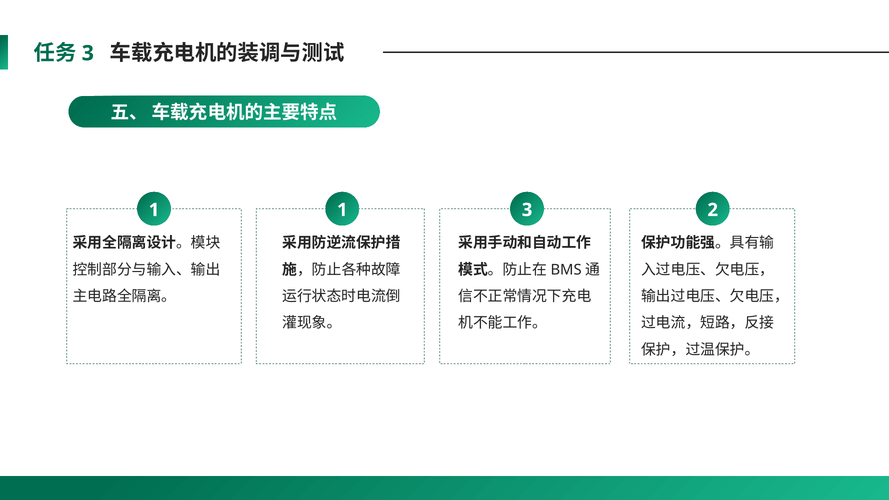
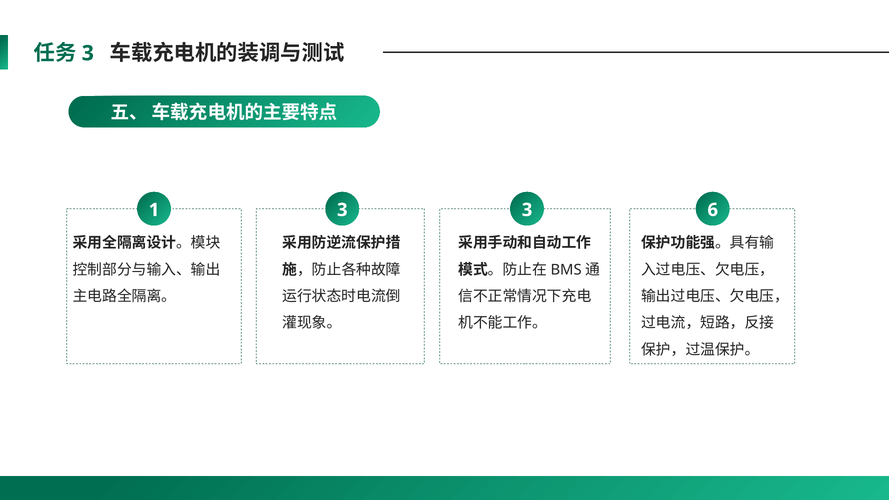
1 1: 1 -> 3 (342, 210)
2: 2 -> 6 (713, 210)
